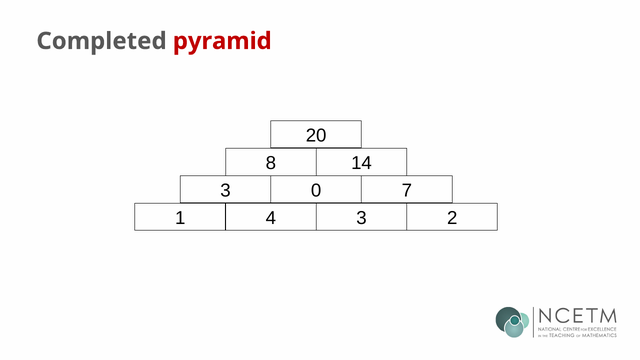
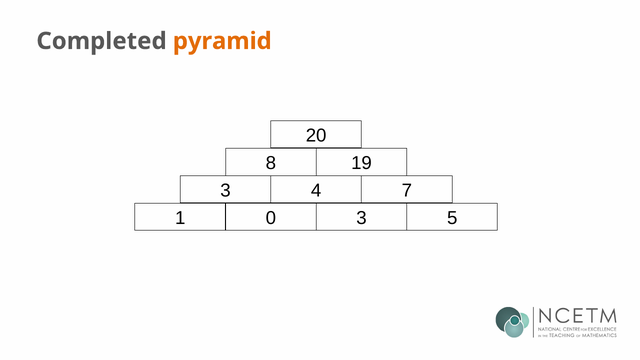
pyramid colour: red -> orange (222, 41)
14: 14 -> 19 (362, 163)
0: 0 -> 4 (316, 191)
4: 4 -> 0 (271, 218)
2: 2 -> 5 (452, 218)
